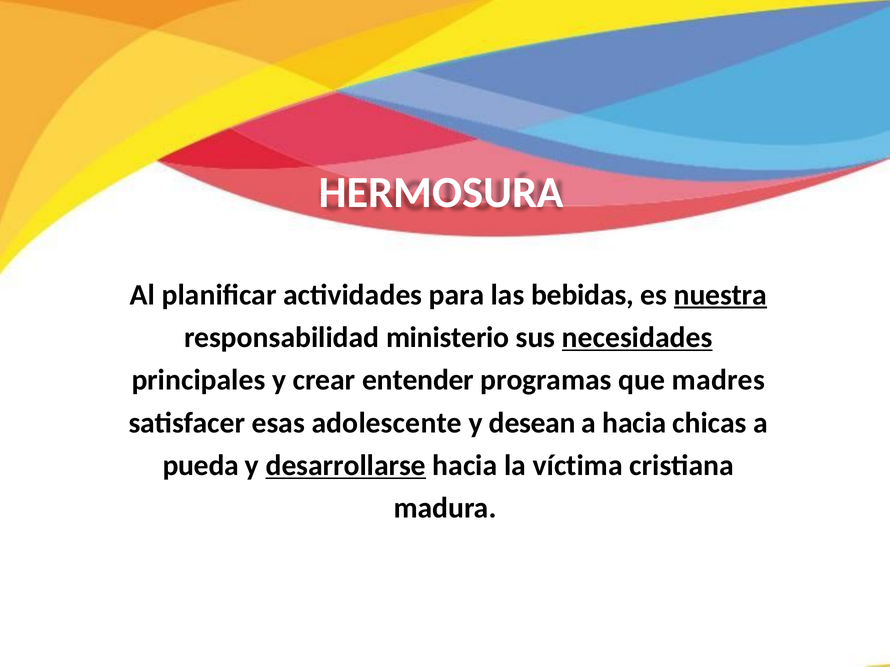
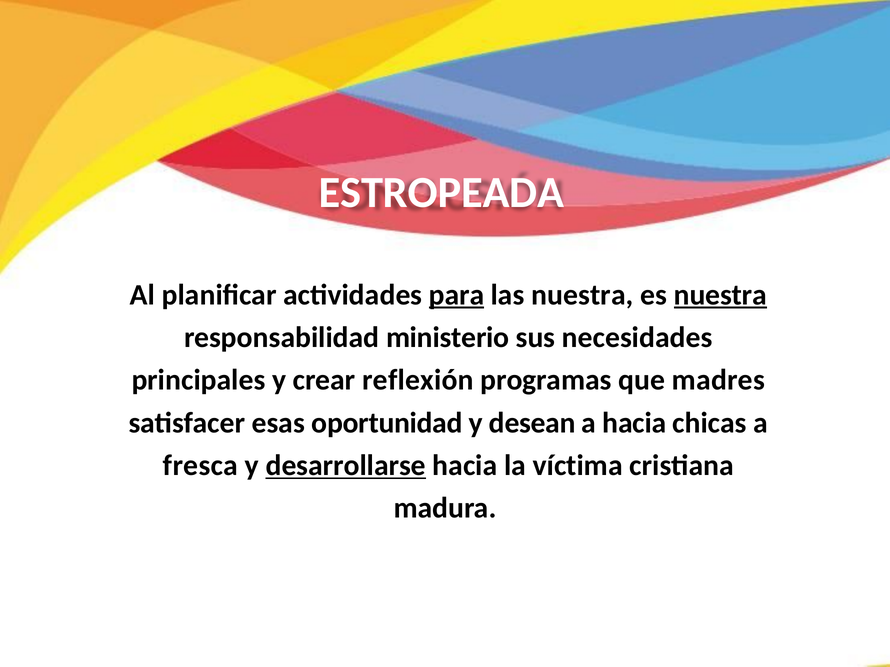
HERMOSURA: HERMOSURA -> ESTROPEADA (441, 193)
para underline: none -> present (457, 295)
las bebidas: bebidas -> nuestra (582, 295)
necesidades underline: present -> none (637, 338)
entender: entender -> reflexión (418, 380)
adolescente: adolescente -> oportunidad (387, 423)
pueda: pueda -> fresca (200, 466)
